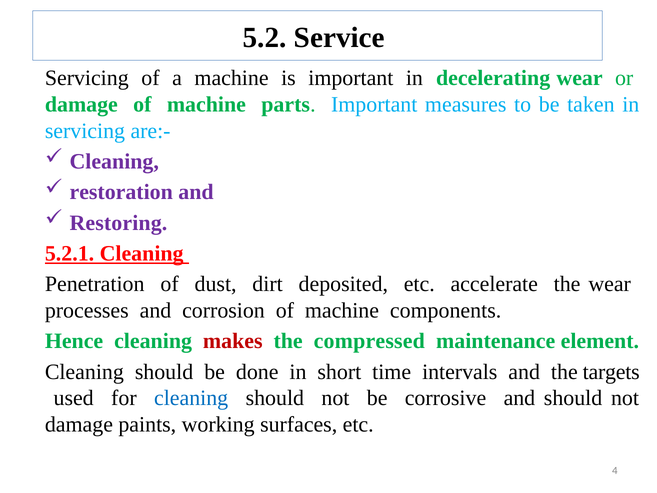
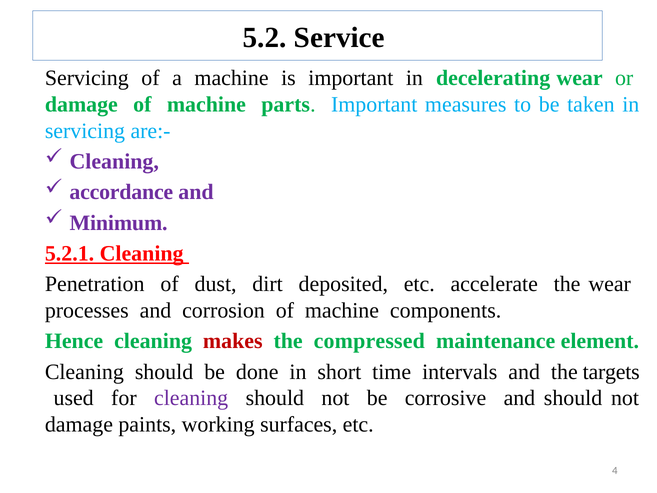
restoration: restoration -> accordance (121, 192)
Restoring: Restoring -> Minimum (119, 223)
cleaning colour: blue -> purple (191, 398)
